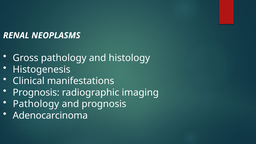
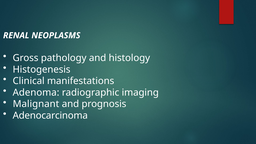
Prognosis: Prognosis -> Adenoma (36, 92)
Pathology: Pathology -> Malignant (36, 104)
